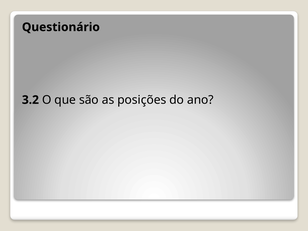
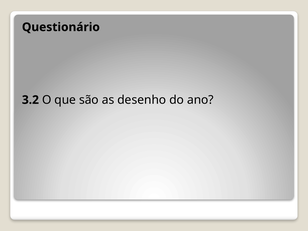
posições: posições -> desenho (142, 100)
